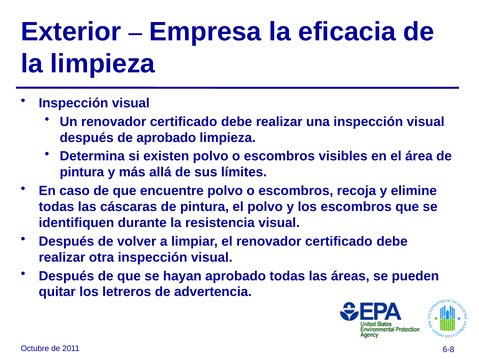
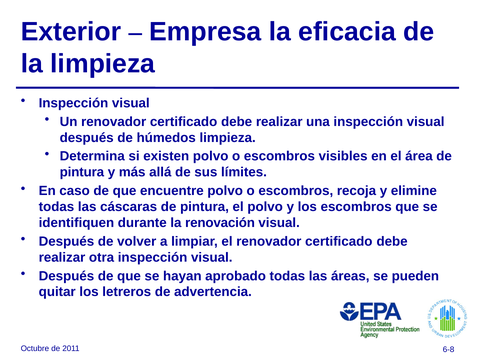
de aprobado: aprobado -> húmedos (166, 138)
resistencia: resistencia -> renovación (220, 223)
